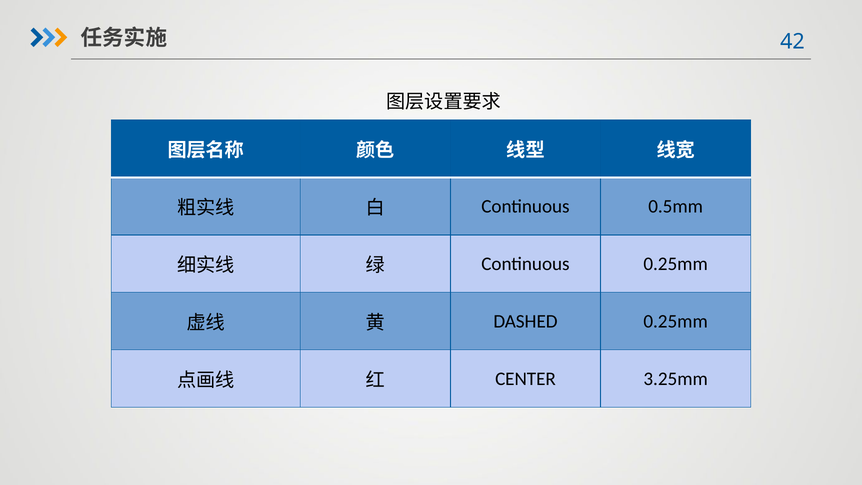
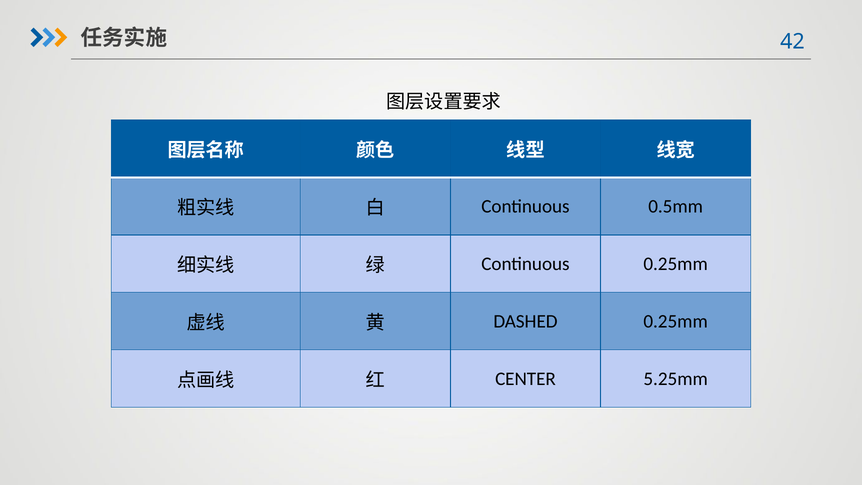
3.25mm: 3.25mm -> 5.25mm (676, 379)
